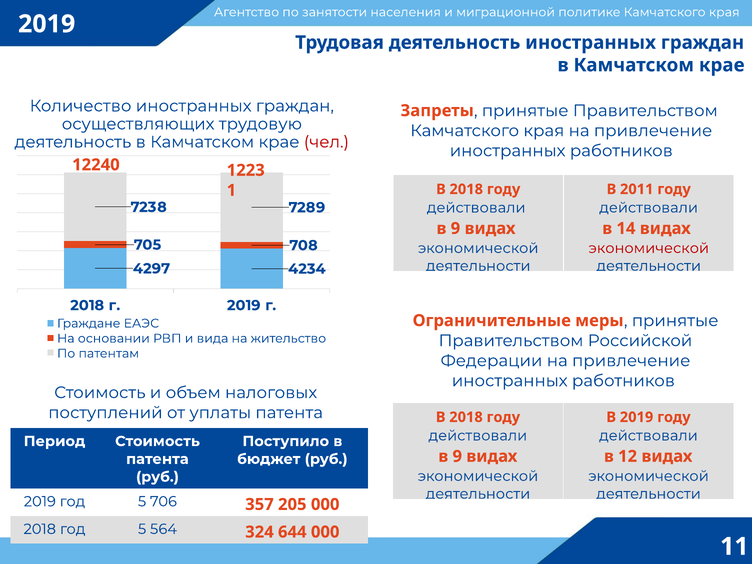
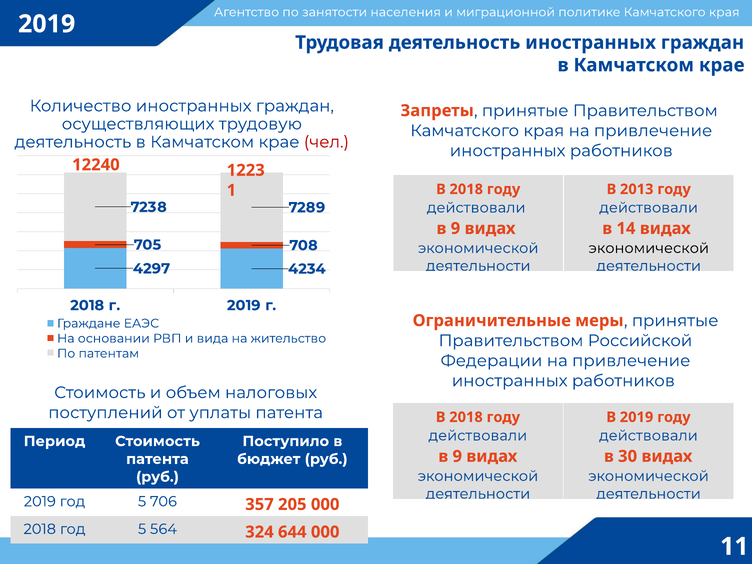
2011: 2011 -> 2013 (637, 189)
экономической colour: red -> black (649, 248)
12: 12 -> 30 (628, 456)
